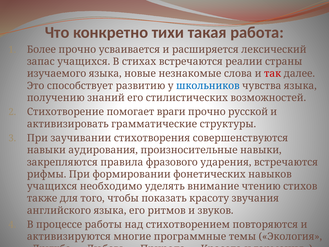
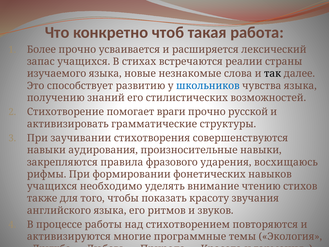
тихи: тихи -> чтоб (168, 32)
так colour: red -> black (273, 74)
ударения встречаются: встречаются -> восхищаюсь (286, 162)
